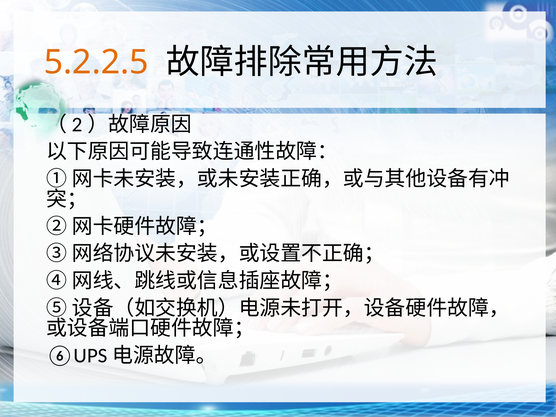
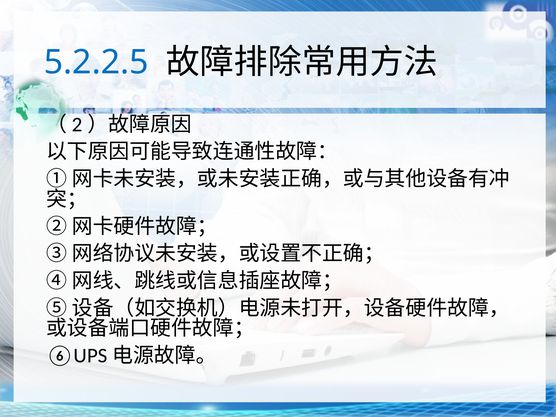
5.2.2.5 colour: orange -> blue (96, 62)
